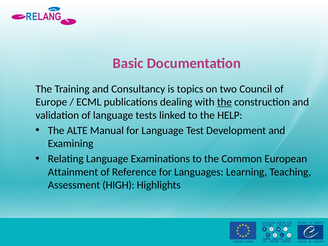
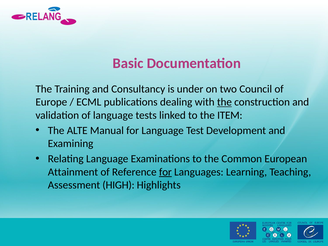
topics: topics -> under (190, 89)
HELP: HELP -> ITEM (230, 115)
for underline: none -> present (165, 172)
